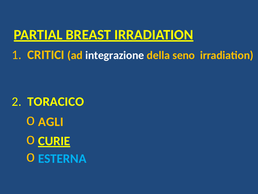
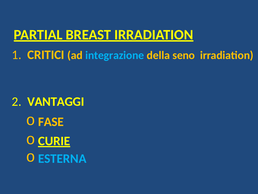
integrazione colour: white -> light blue (115, 55)
TORACICO: TORACICO -> VANTAGGI (56, 101)
AGLI: AGLI -> FASE (51, 122)
